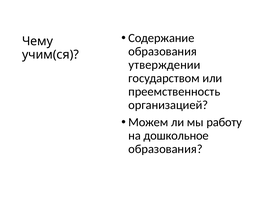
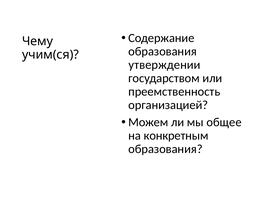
работу: работу -> общее (224, 122)
дошкольное: дошкольное -> конкретным (176, 136)
